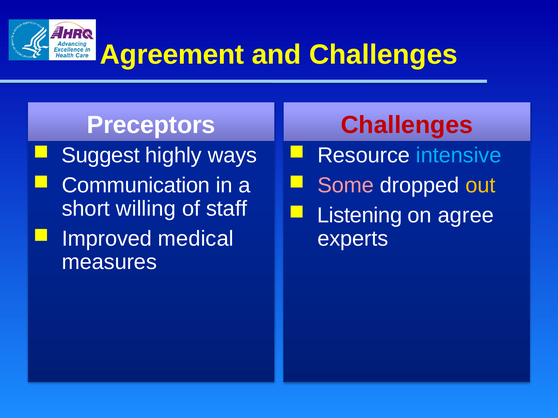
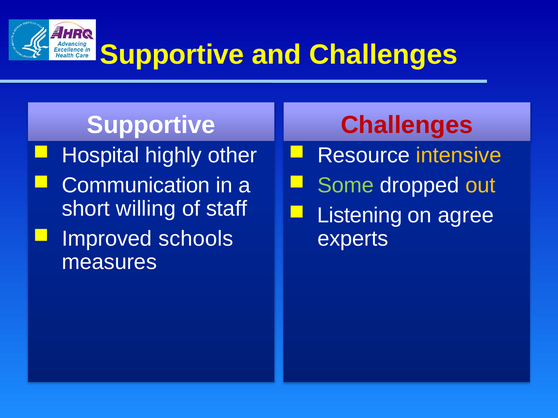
Agreement: Agreement -> Supportive (172, 55)
Preceptors: Preceptors -> Supportive (151, 125)
Suggest: Suggest -> Hospital (101, 156)
ways: ways -> other (232, 156)
intensive colour: light blue -> yellow (459, 156)
Some colour: pink -> light green (346, 186)
medical: medical -> schools (196, 239)
